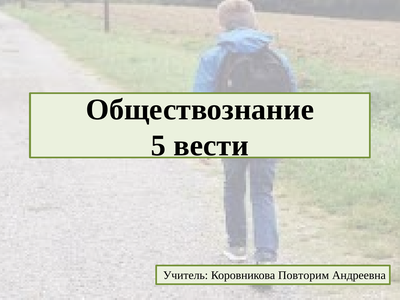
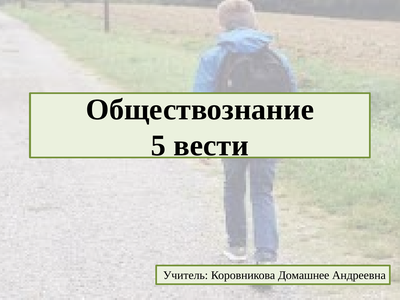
Повторим: Повторим -> Домашнее (304, 275)
